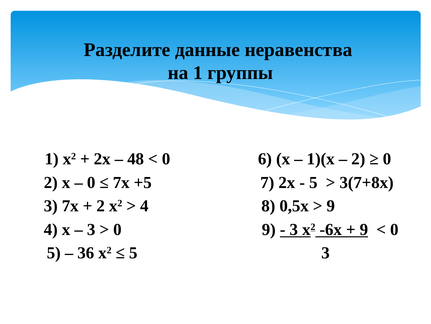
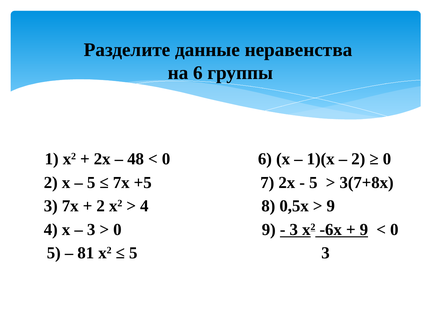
на 1: 1 -> 6 (198, 73)
0: 0 -> 5 (91, 182)
36: 36 -> 81 (86, 252)
